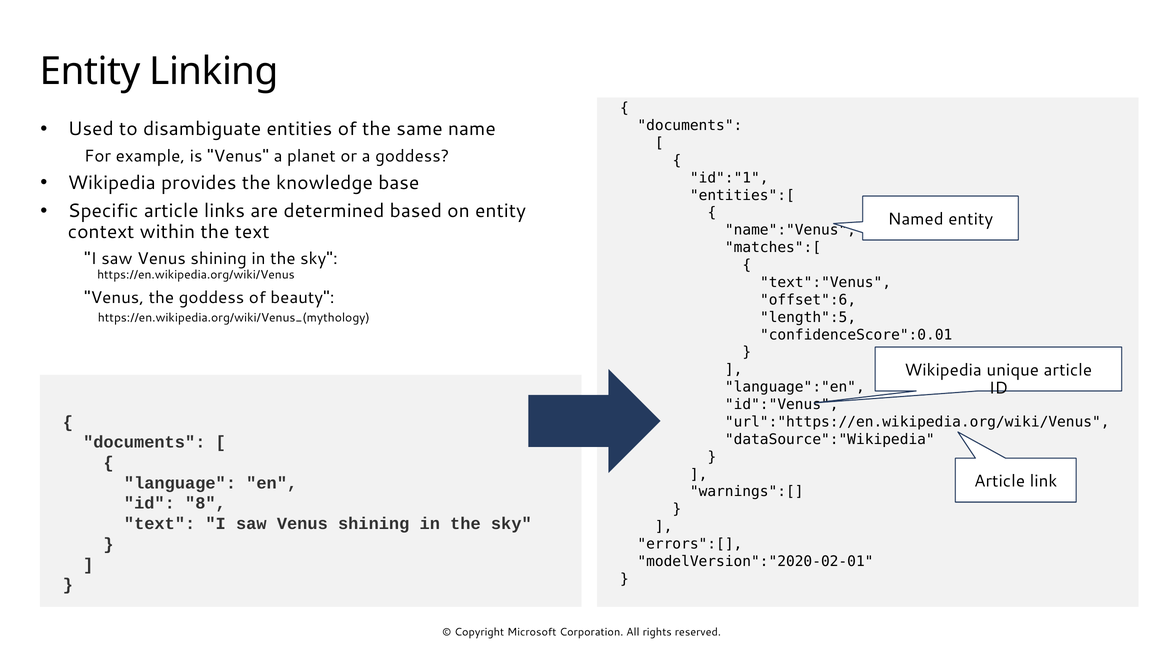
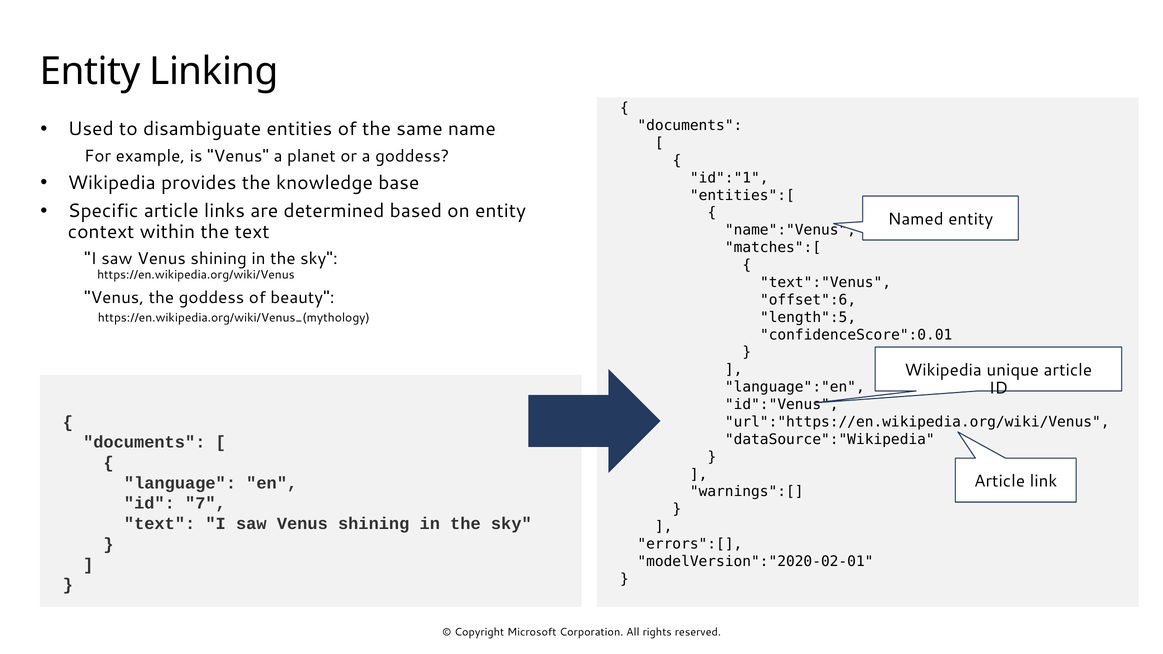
8: 8 -> 7 (205, 504)
